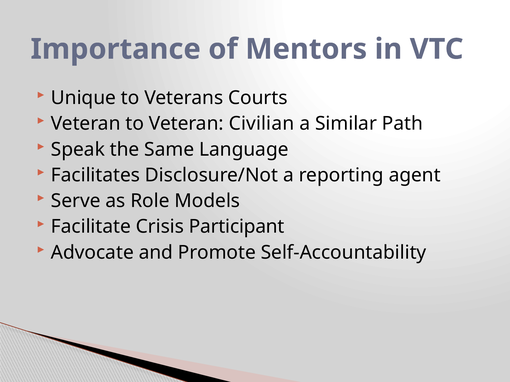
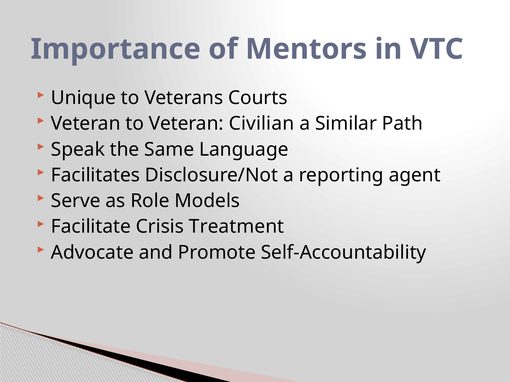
Participant: Participant -> Treatment (237, 227)
